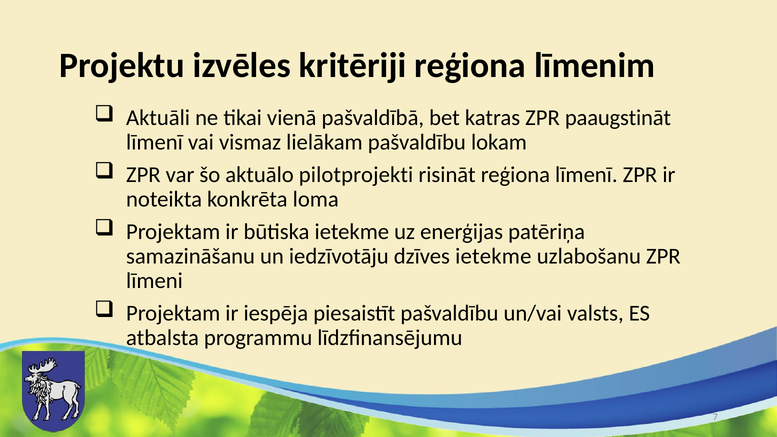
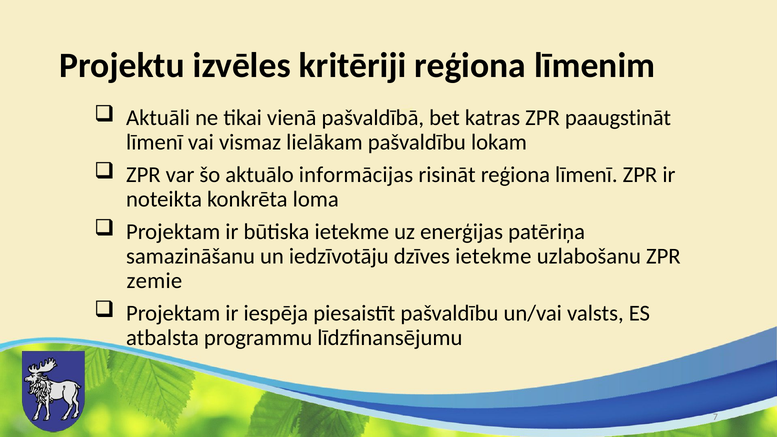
pilotprojekti: pilotprojekti -> informācijas (356, 175)
līmeni: līmeni -> zemie (154, 281)
